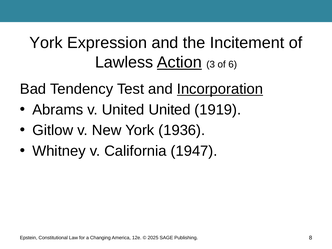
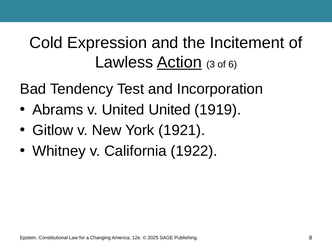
York: York -> Cold (46, 43)
Incorporation underline: present -> none (220, 89)
1936: 1936 -> 1921 (182, 130)
1947: 1947 -> 1922 (194, 151)
